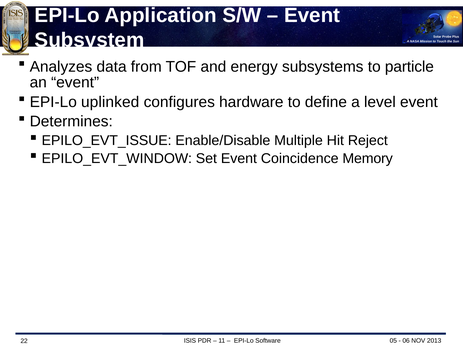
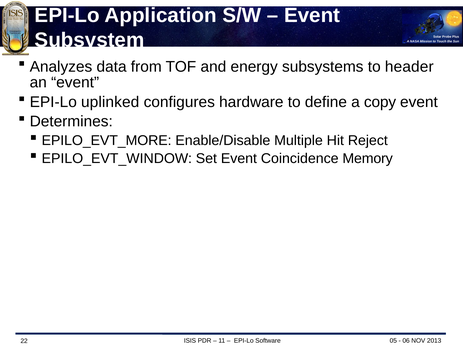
particle: particle -> header (409, 67)
level: level -> copy (380, 102)
EPILO_EVT_ISSUE: EPILO_EVT_ISSUE -> EPILO_EVT_MORE (107, 141)
